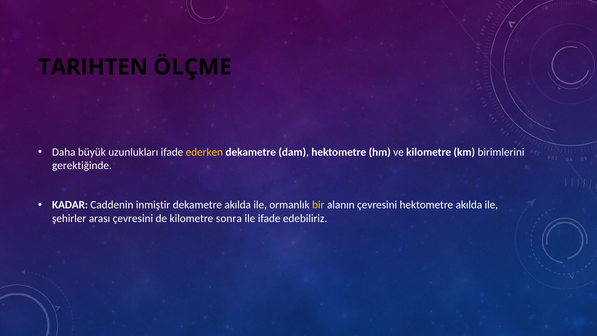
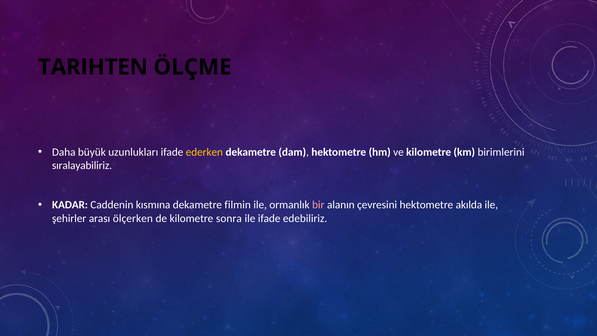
gerektiğinde: gerektiğinde -> sıralayabiliriz (82, 166)
inmiştir: inmiştir -> kısmına (153, 205)
dekametre akılda: akılda -> filmin (238, 205)
bir colour: yellow -> pink (318, 205)
arası çevresini: çevresini -> ölçerken (133, 218)
